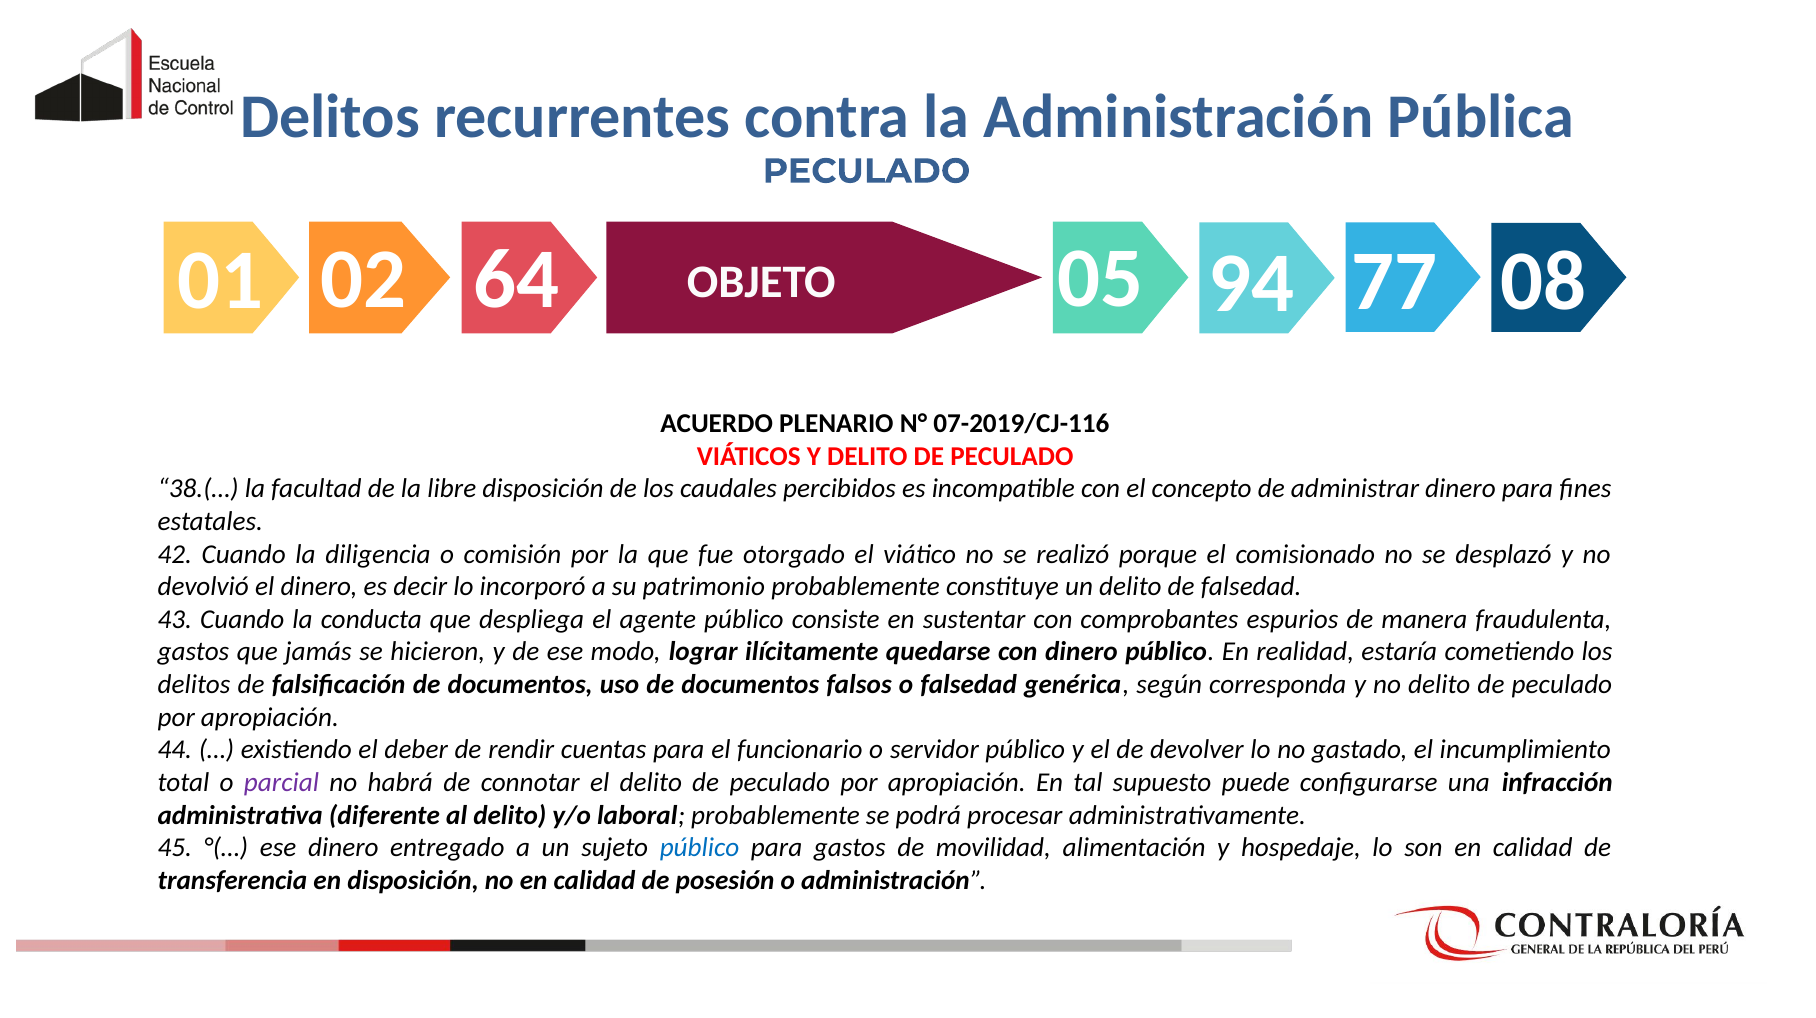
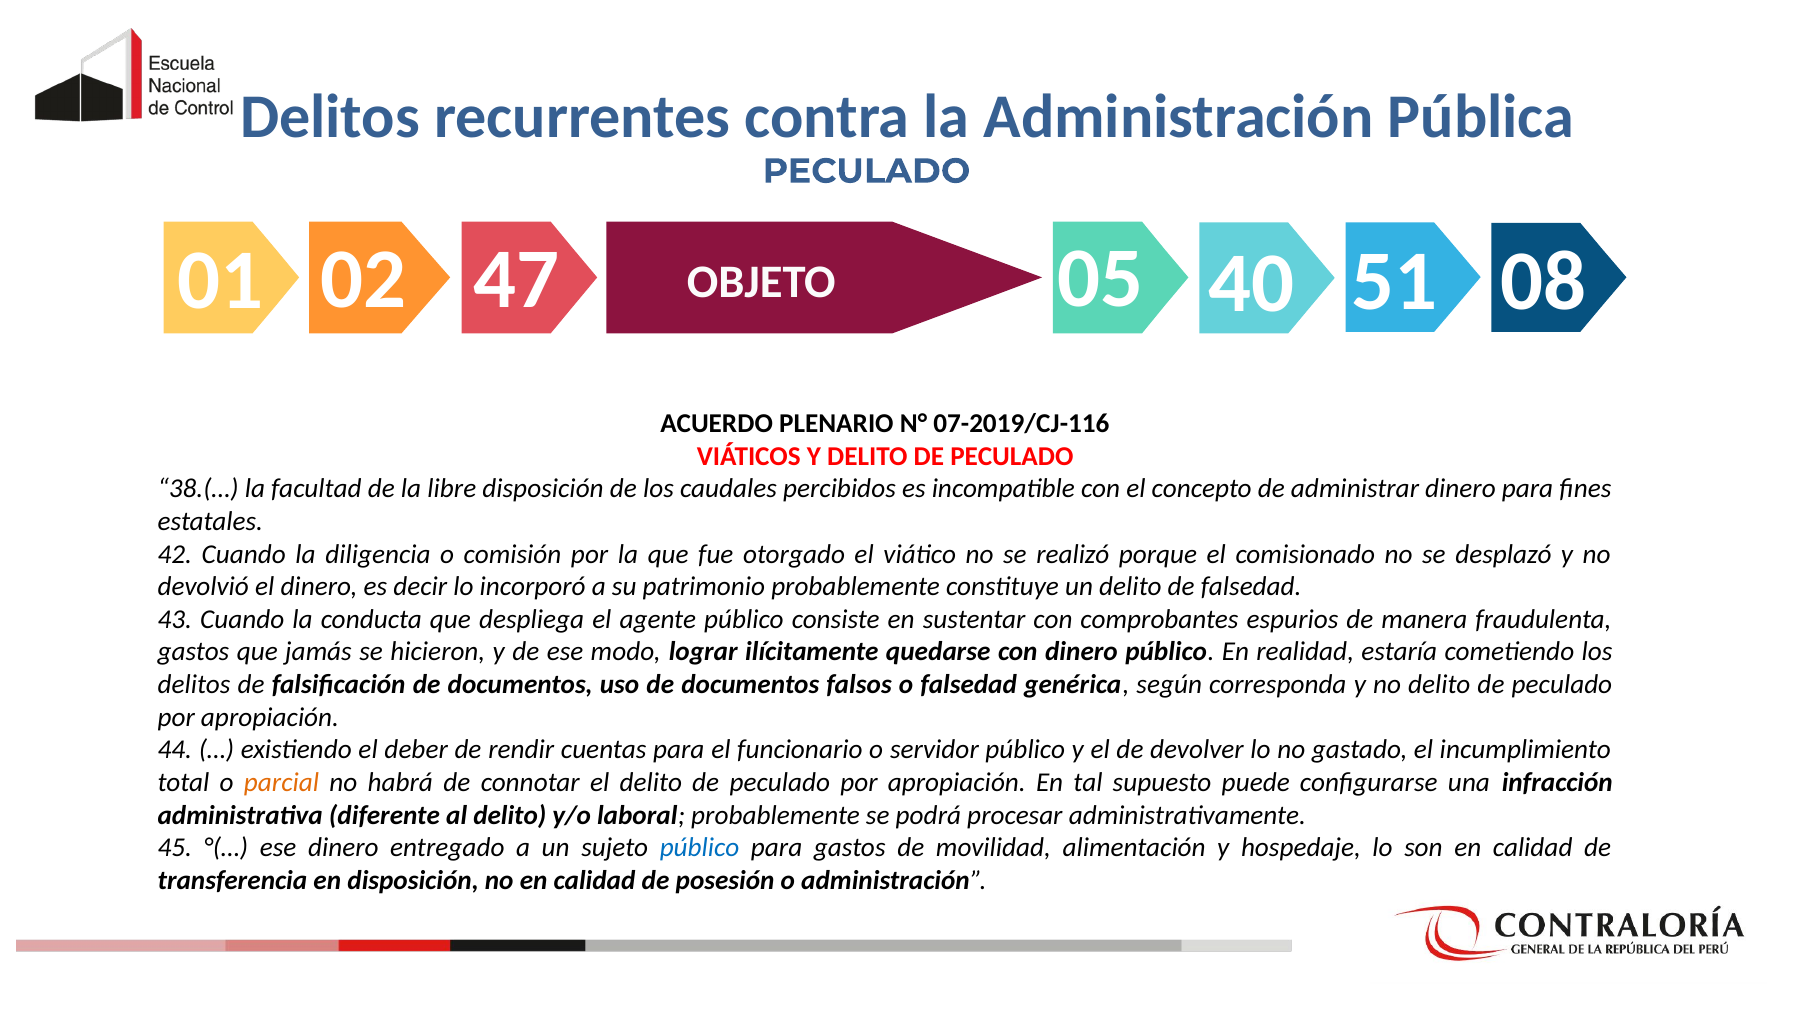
77: 77 -> 51 (1394, 282)
94: 94 -> 40 (1251, 284)
64: 64 -> 47 (517, 279)
parcial colour: purple -> orange (282, 783)
